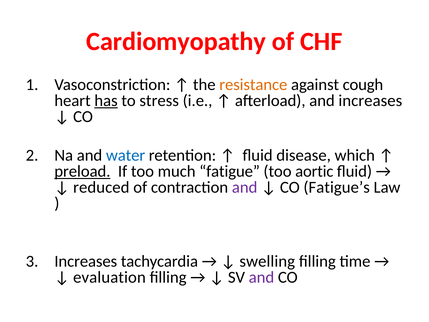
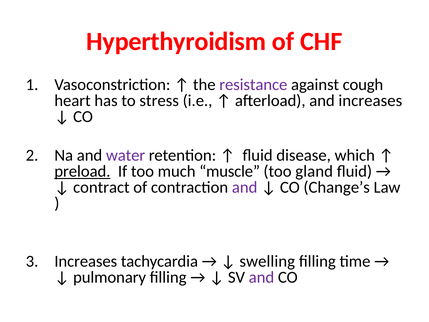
Cardiomyopathy: Cardiomyopathy -> Hyperthyroidism (176, 42)
resistance colour: orange -> purple (253, 84)
has underline: present -> none (106, 100)
water colour: blue -> purple (126, 155)
fatigue: fatigue -> muscle (230, 171)
aortic: aortic -> gland (314, 171)
reduced: reduced -> contract (101, 187)
Fatigue’s: Fatigue’s -> Change’s (337, 187)
evaluation: evaluation -> pulmonary (110, 277)
